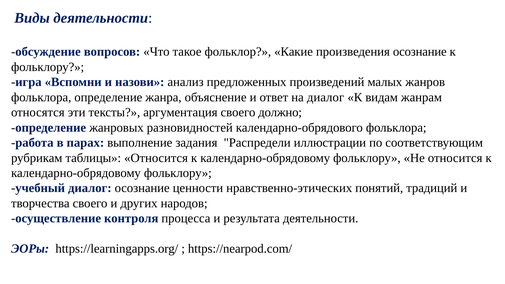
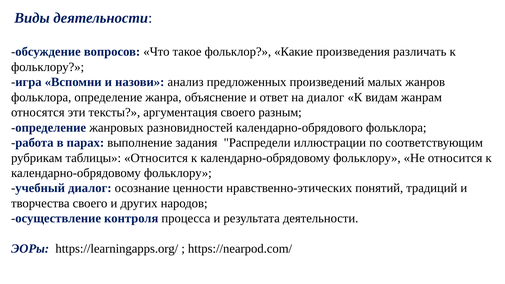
произведения осознание: осознание -> различать (420, 52)
должно: должно -> разным (280, 112)
